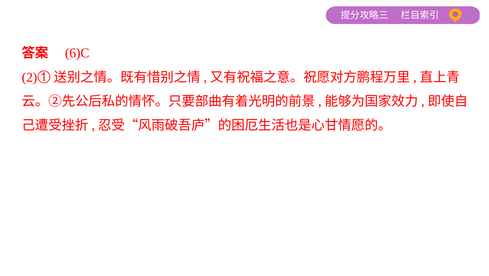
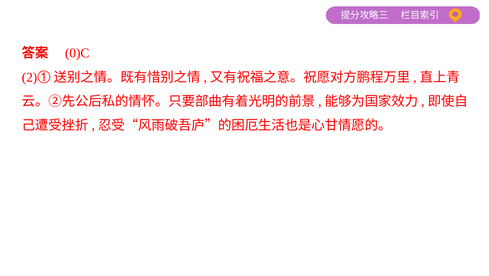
6)C: 6)C -> 0)C (77, 53)
